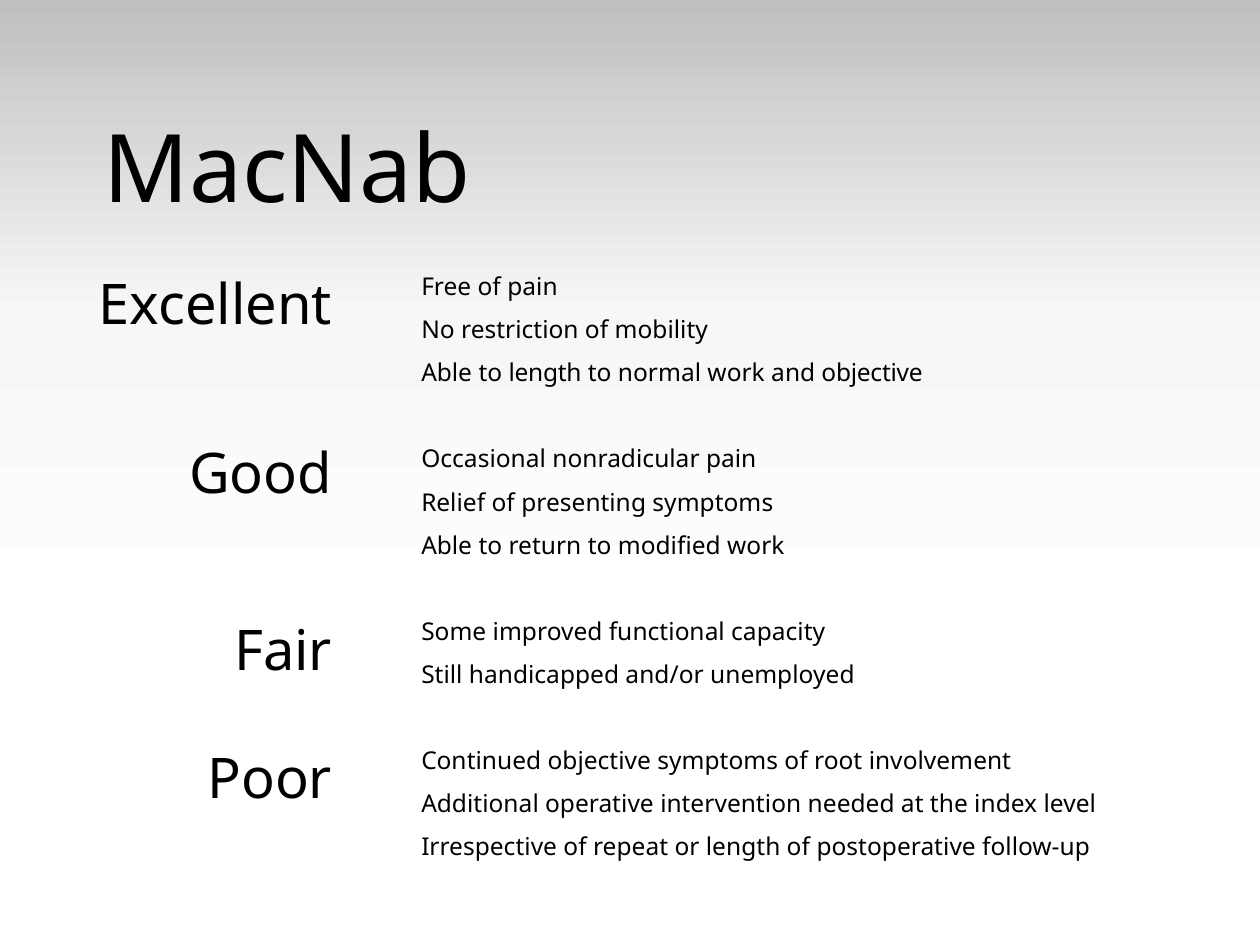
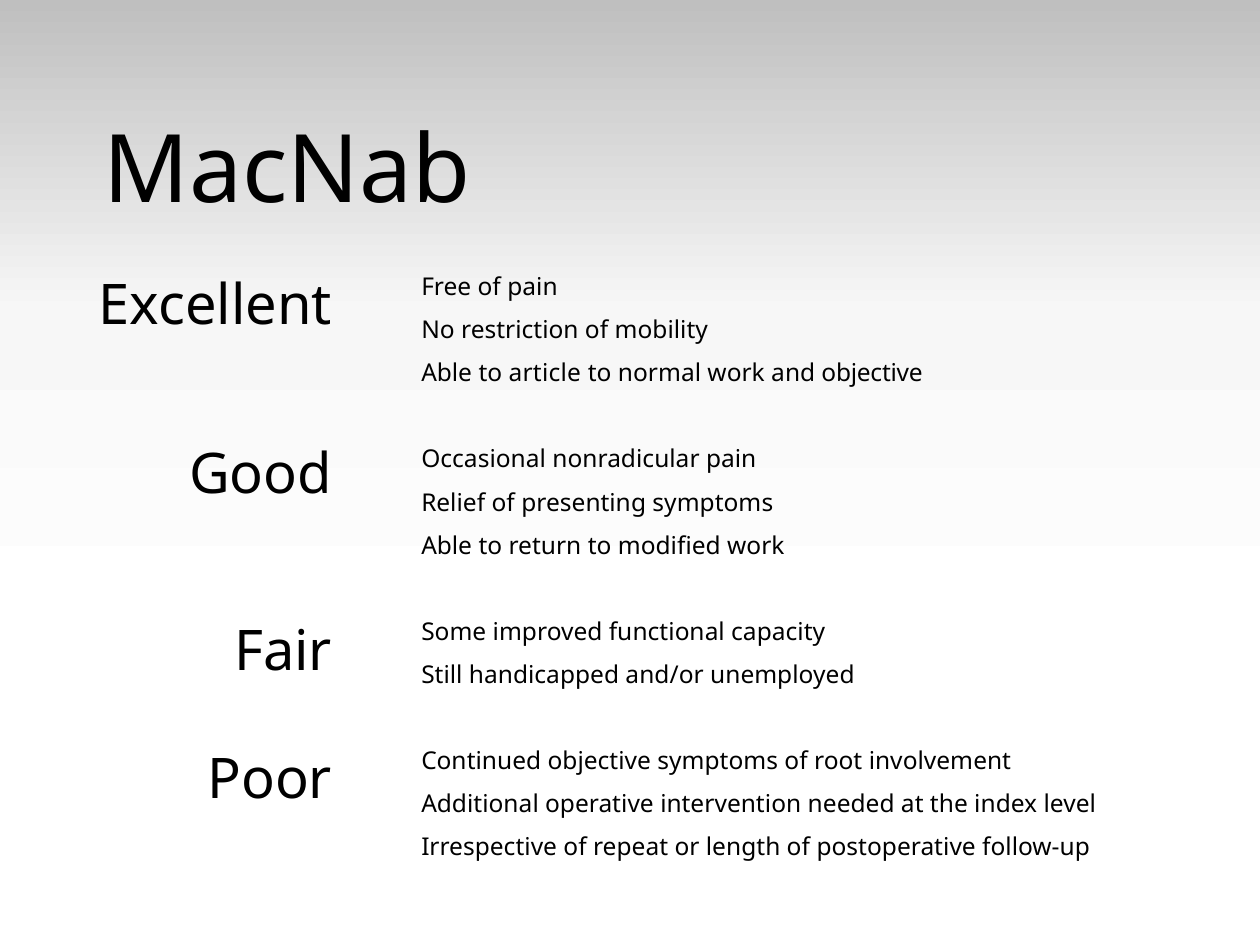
to length: length -> article (545, 374)
